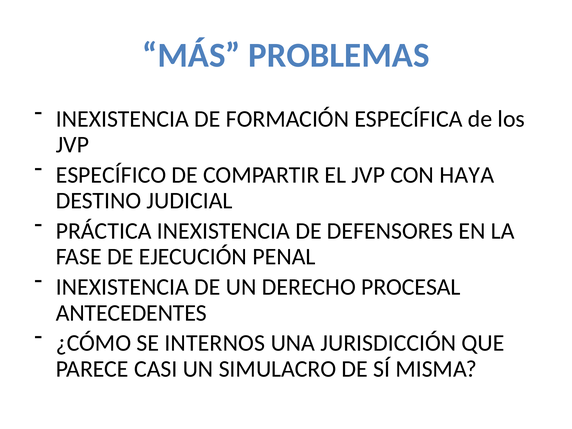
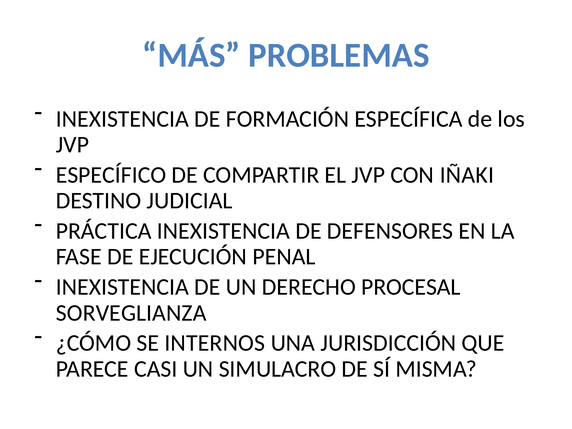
HAYA: HAYA -> IÑAKI (467, 175)
ANTECEDENTES: ANTECEDENTES -> SORVEGLIANZA (131, 313)
